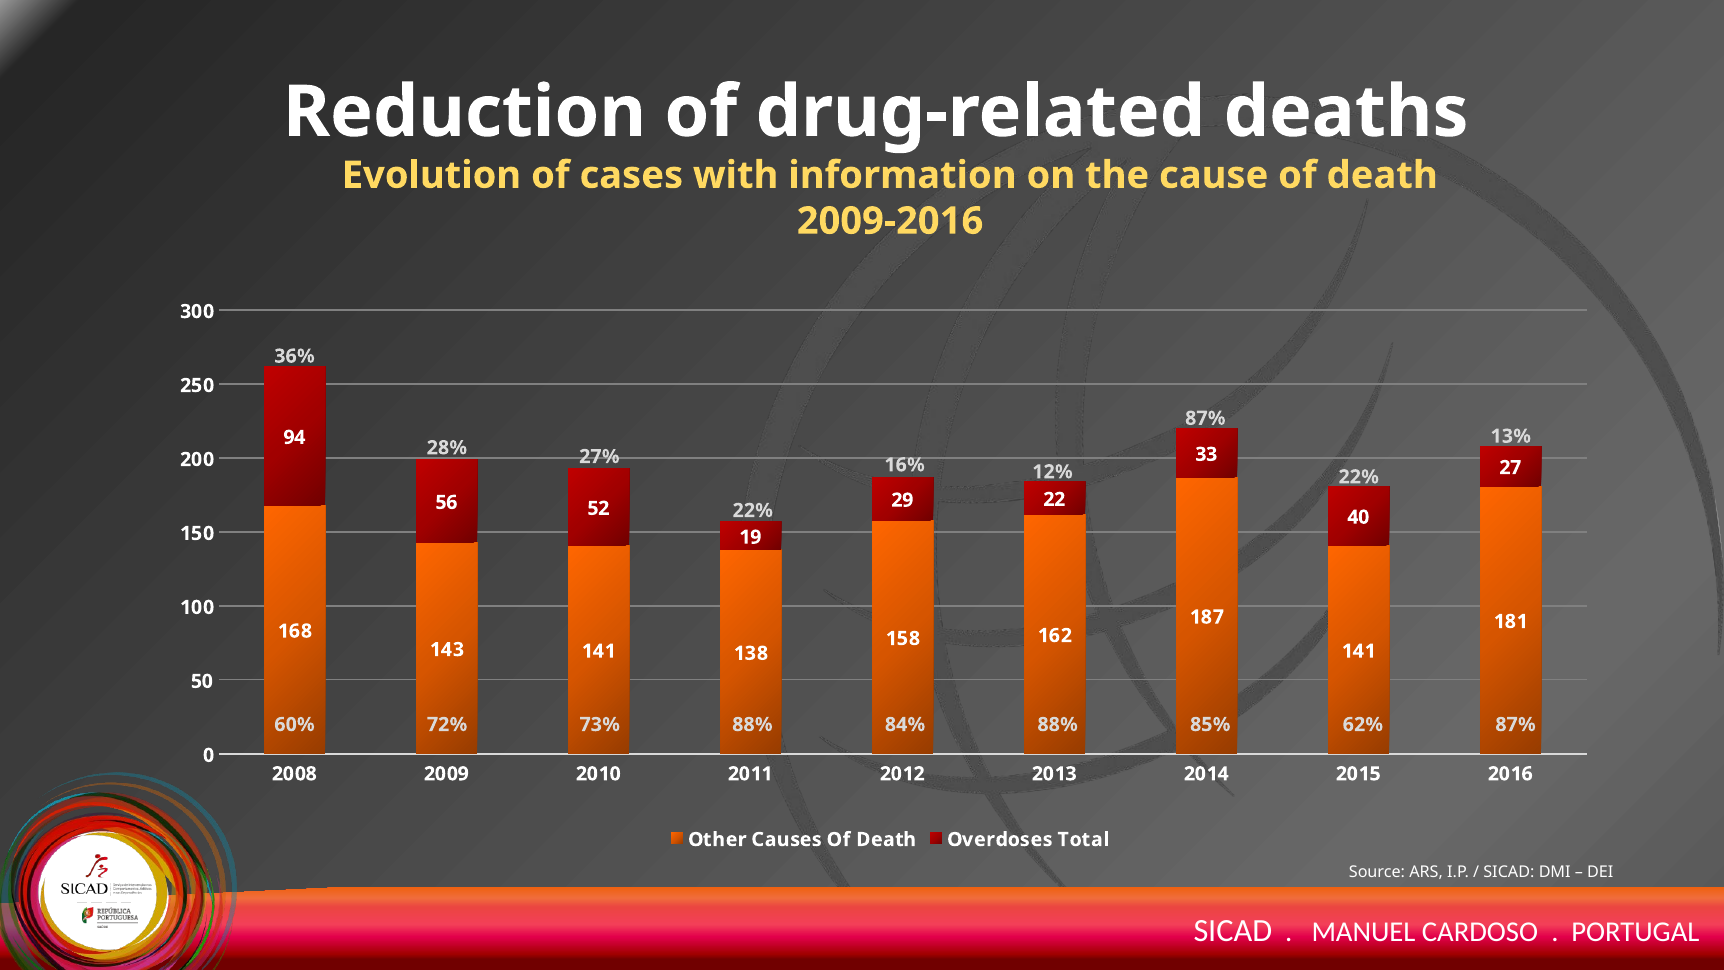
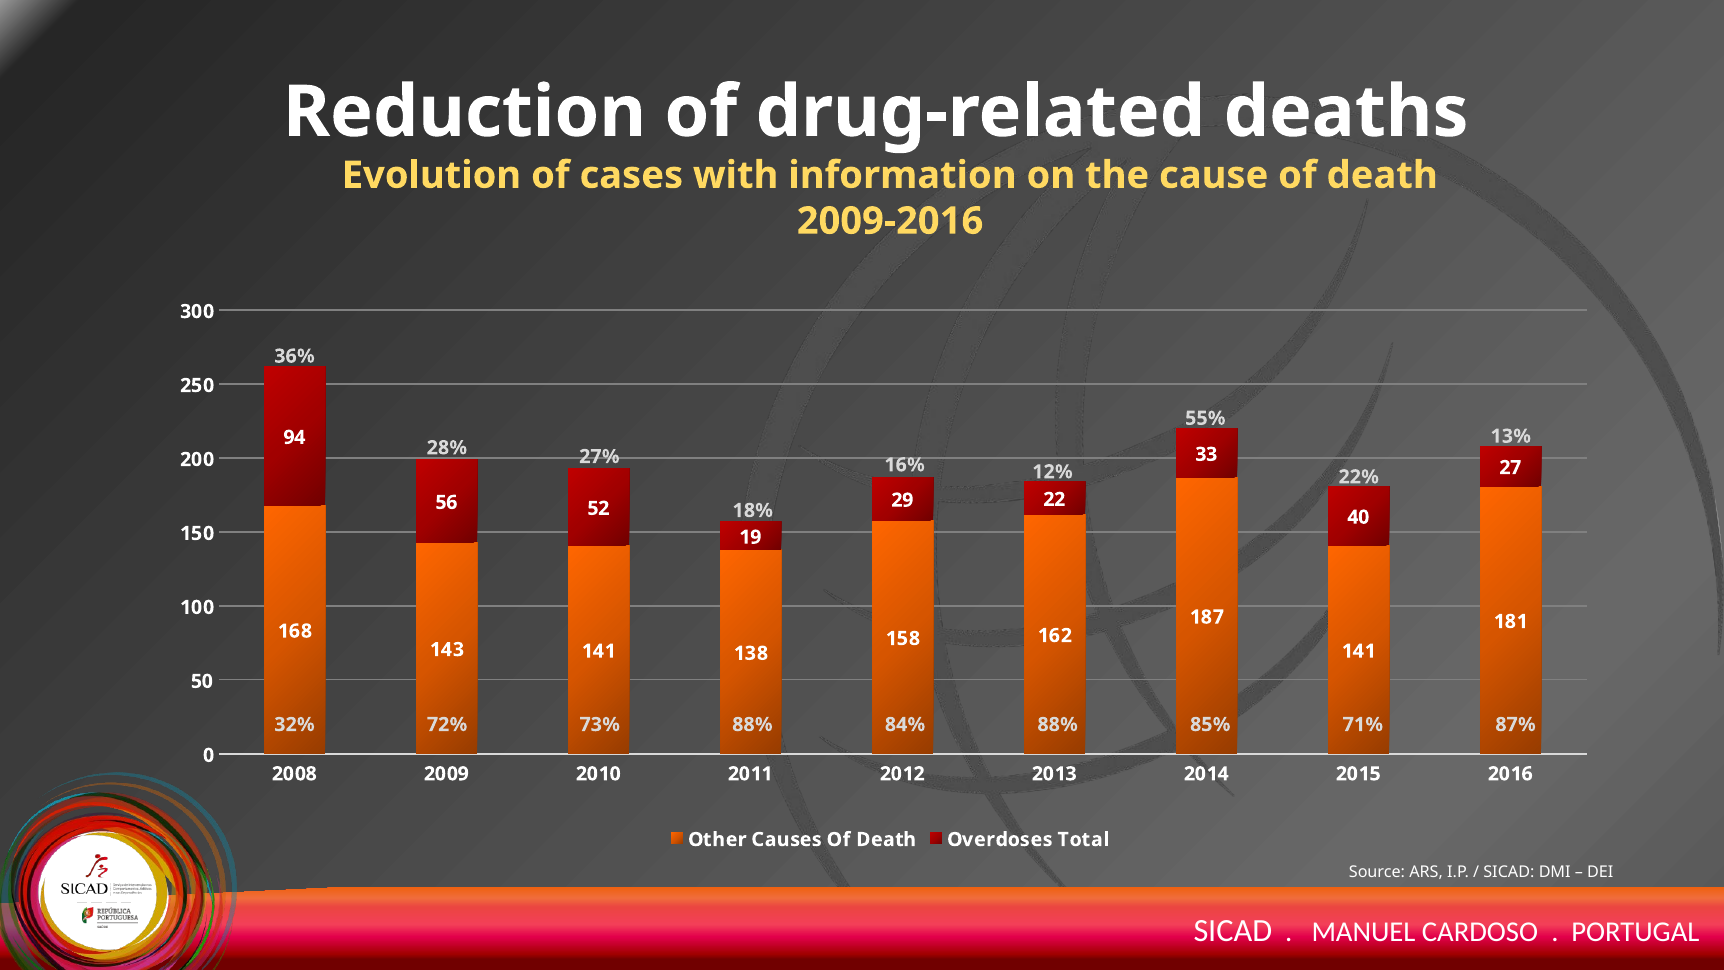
87%: 87% -> 55% (1205, 418)
22%: 22% -> 18% (753, 511)
60%: 60% -> 32% (294, 725)
62%: 62% -> 71% (1363, 725)
